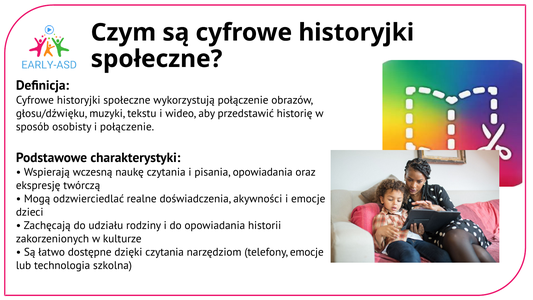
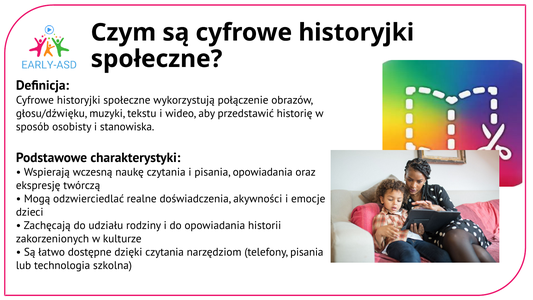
i połączenie: połączenie -> stanowiska (127, 127)
telefony emocje: emocje -> pisania (307, 252)
